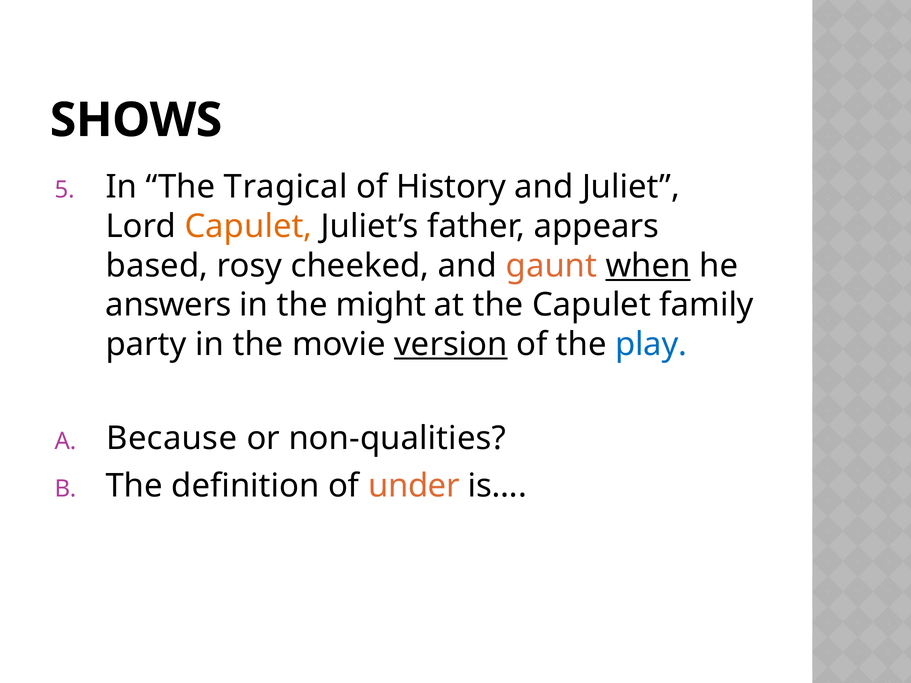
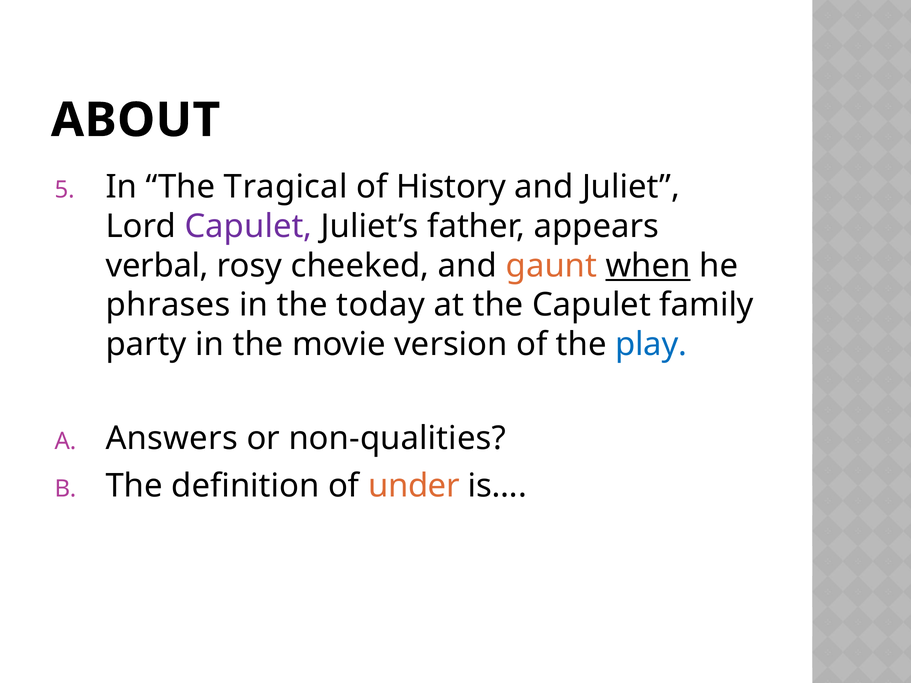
SHOWS: SHOWS -> ABOUT (136, 120)
Capulet colour: orange -> purple (248, 226)
based: based -> verbal (157, 266)
answers: answers -> phrases (168, 305)
might: might -> today (381, 305)
version underline: present -> none (451, 345)
Because: Because -> Answers (172, 439)
